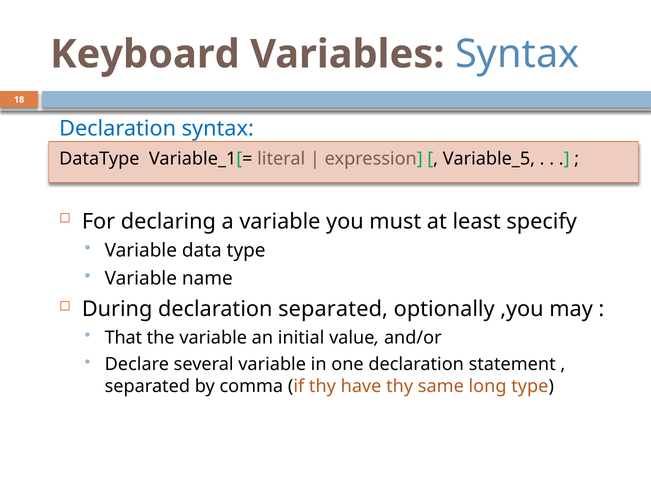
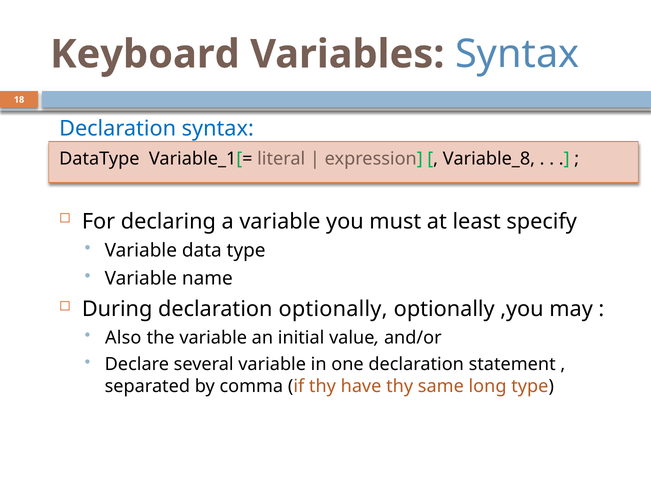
Variable_5: Variable_5 -> Variable_8 (489, 159)
declaration separated: separated -> optionally (333, 309)
That: That -> Also (123, 338)
